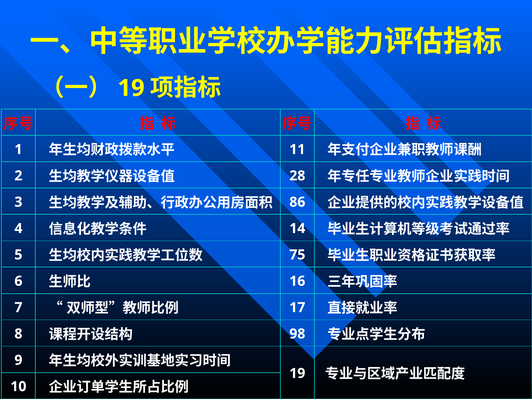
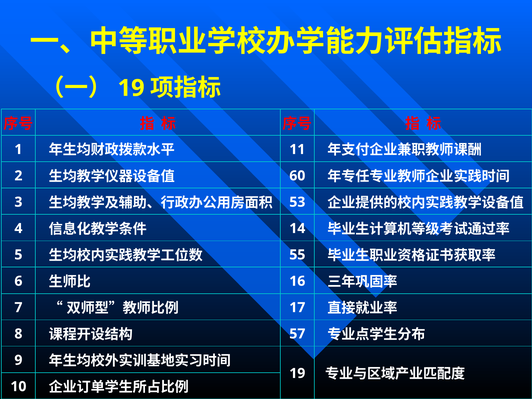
28: 28 -> 60 (297, 176)
86: 86 -> 53 (297, 202)
75: 75 -> 55 (297, 255)
98: 98 -> 57 (297, 334)
